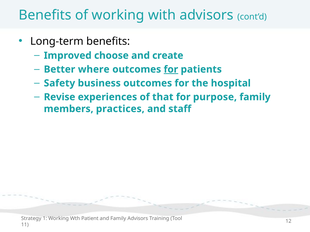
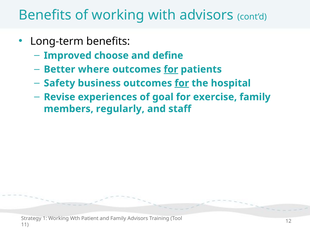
create: create -> define (168, 56)
for underline: none -> present (182, 83)
that: that -> goal (163, 97)
purpose: purpose -> exercise (215, 97)
practices: practices -> regularly (120, 109)
